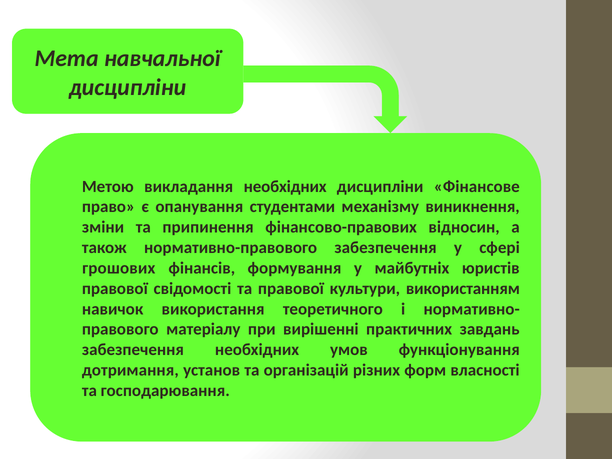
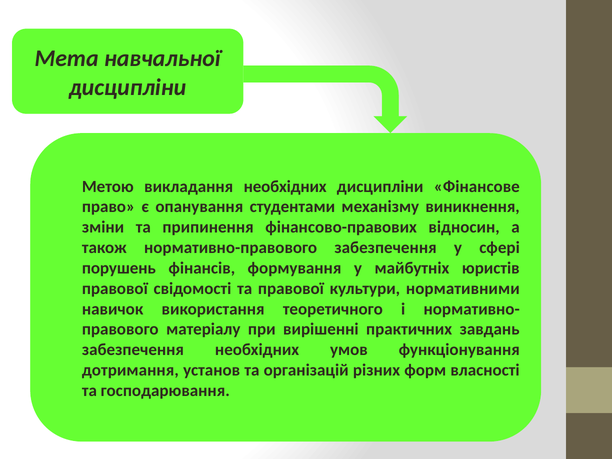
грошових: грошових -> порушень (119, 268)
використанням: використанням -> нормативними (463, 289)
